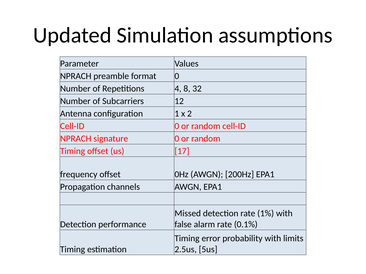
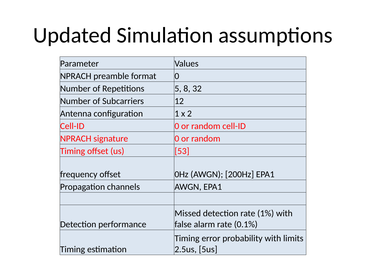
4: 4 -> 5 (178, 89)
17: 17 -> 53 (182, 151)
